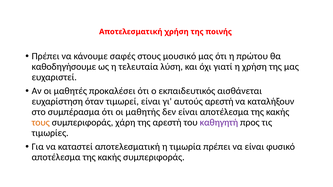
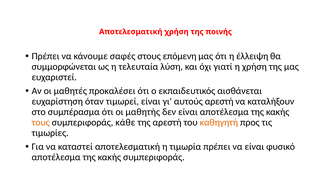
μουσικό: μουσικό -> επόμενη (180, 56)
πρώτου: πρώτου -> έλλειψη (252, 56)
καθοδηγήσουμε: καθοδηγήσουμε -> συμμορφώνεται (64, 67)
χάρη: χάρη -> κάθε (125, 123)
καθηγητή colour: purple -> orange (219, 123)
